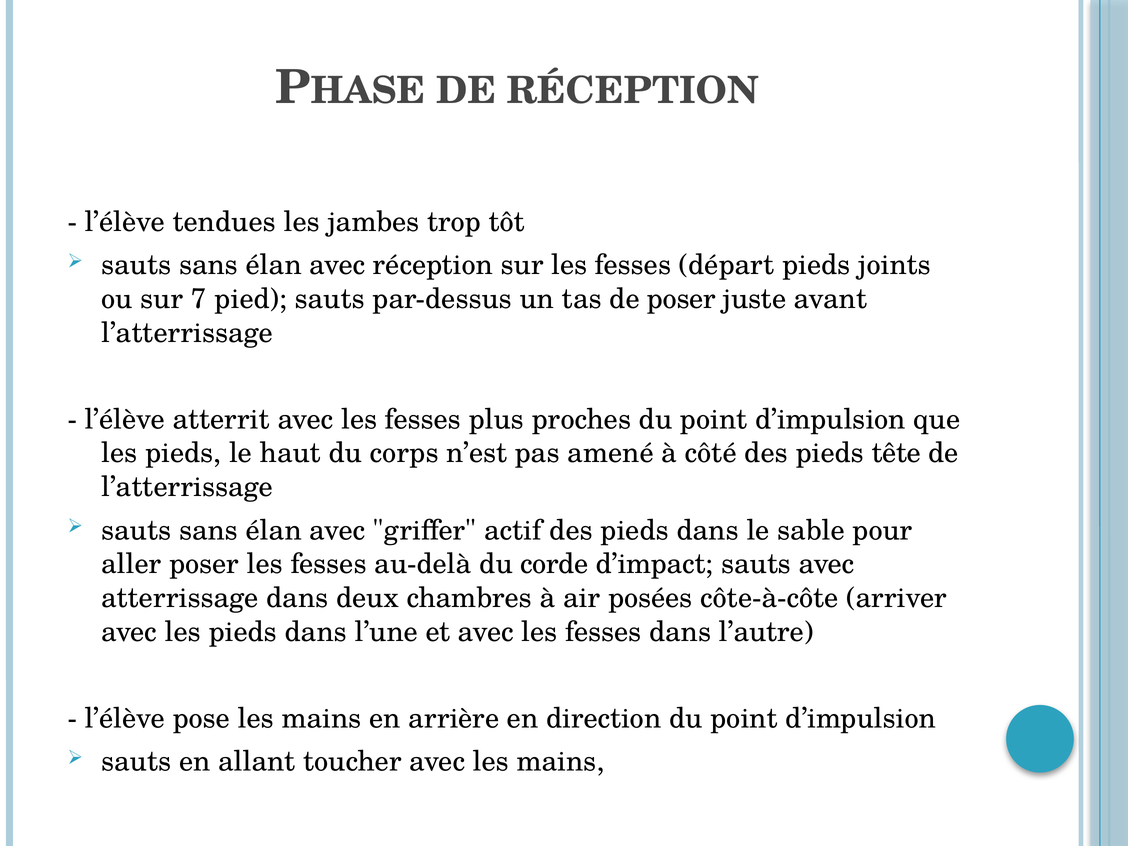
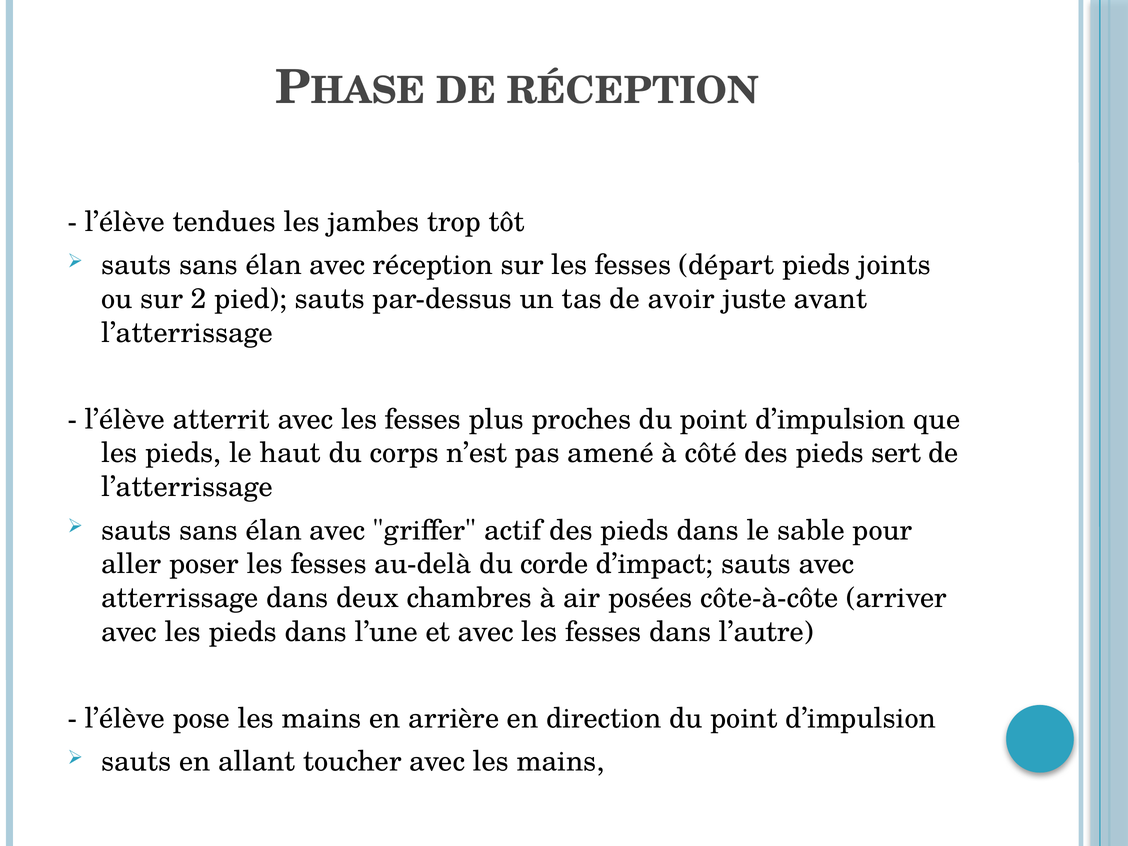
7: 7 -> 2 (199, 299)
de poser: poser -> avoir (681, 299)
tête: tête -> sert (896, 453)
